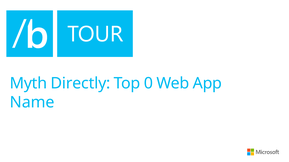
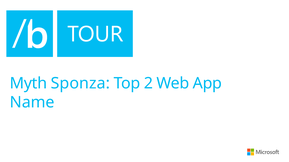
Directly: Directly -> Sponza (80, 83)
0: 0 -> 2 (148, 83)
